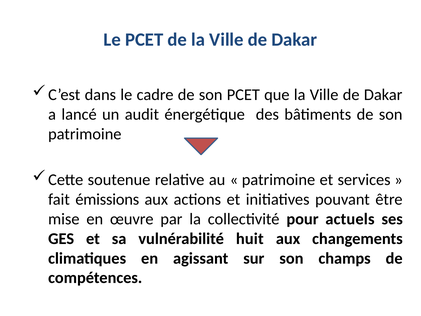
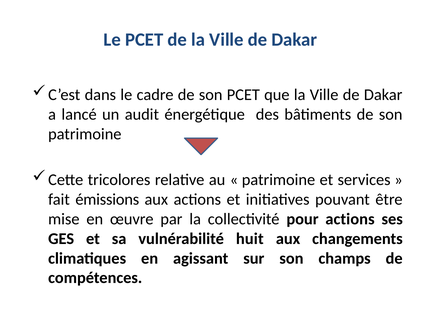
soutenue: soutenue -> tricolores (119, 180)
pour actuels: actuels -> actions (350, 219)
